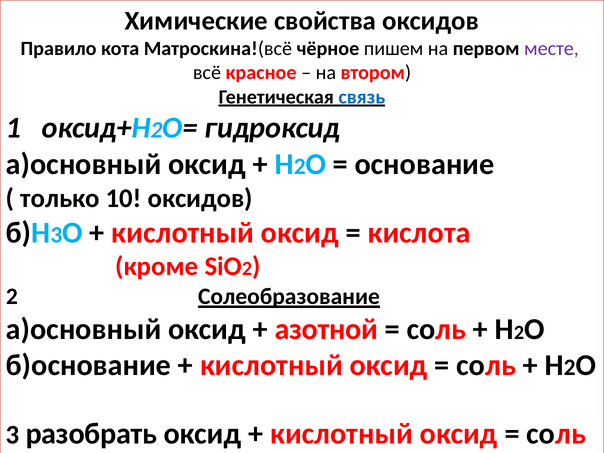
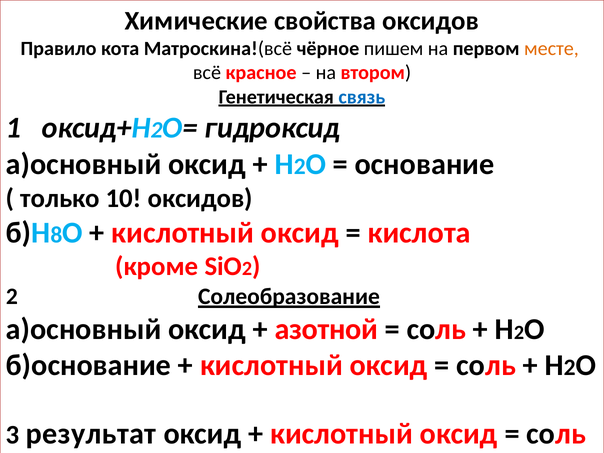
месте colour: purple -> orange (551, 49)
3: 3 -> 8 (56, 235)
разобрать: разобрать -> результат (91, 434)
